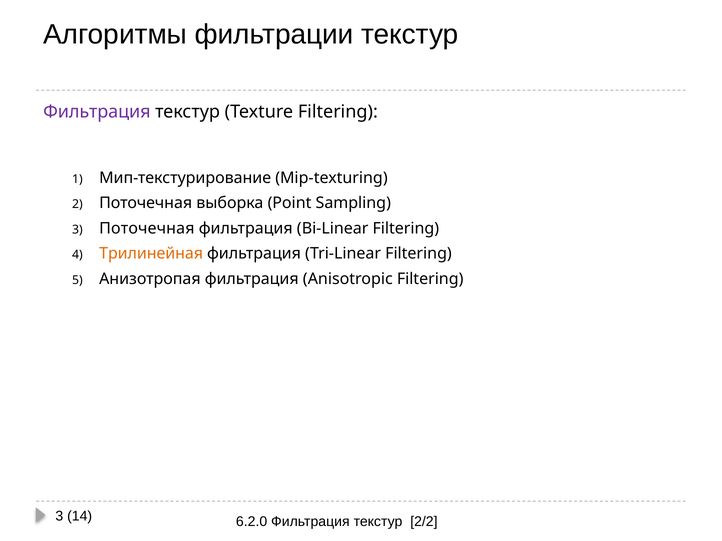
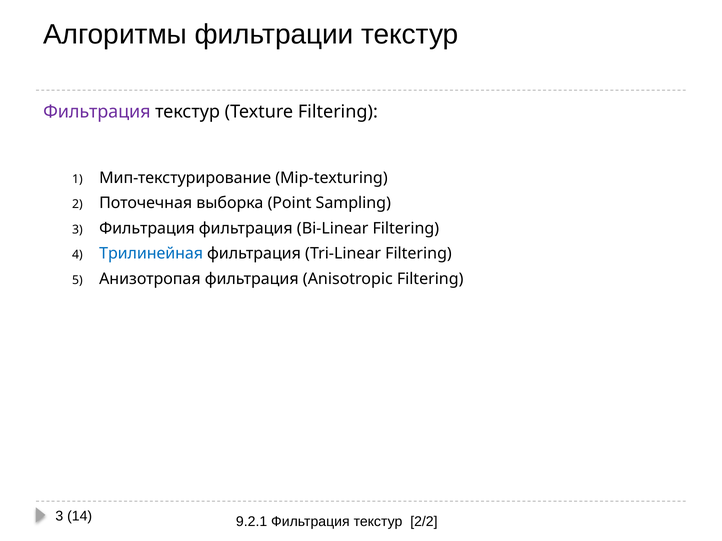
3 Поточечная: Поточечная -> Фильтрация (147, 229)
Трилинейная colour: orange -> blue (151, 254)
6.2.0: 6.2.0 -> 9.2.1 (252, 522)
